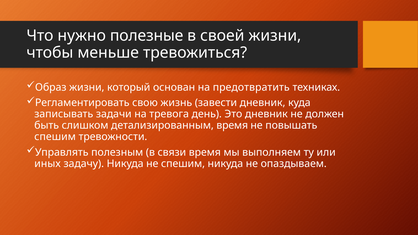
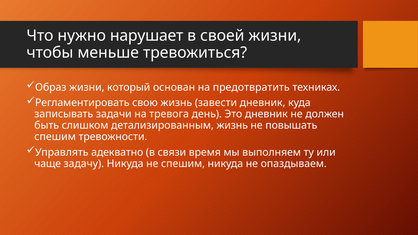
полезные: полезные -> нарушает (147, 36)
детализированным время: время -> жизнь (232, 125)
полезным: полезным -> адекватно (117, 152)
иных: иных -> чаще (48, 164)
